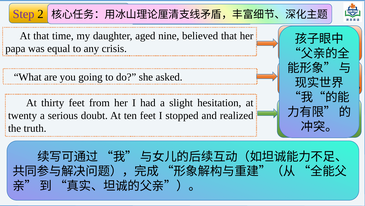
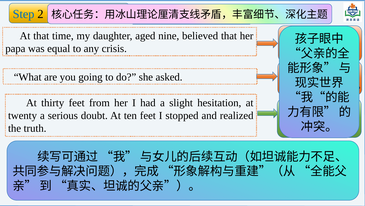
Step colour: purple -> blue (24, 14)
